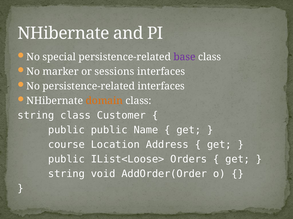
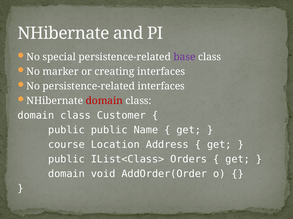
sessions: sessions -> creating (114, 72)
domain colour: orange -> red (104, 101)
string: string -> domain (36, 116)
IList<Loose>: IList<Loose> -> IList<Class> (128, 160)
string: string -> domain (66, 174)
